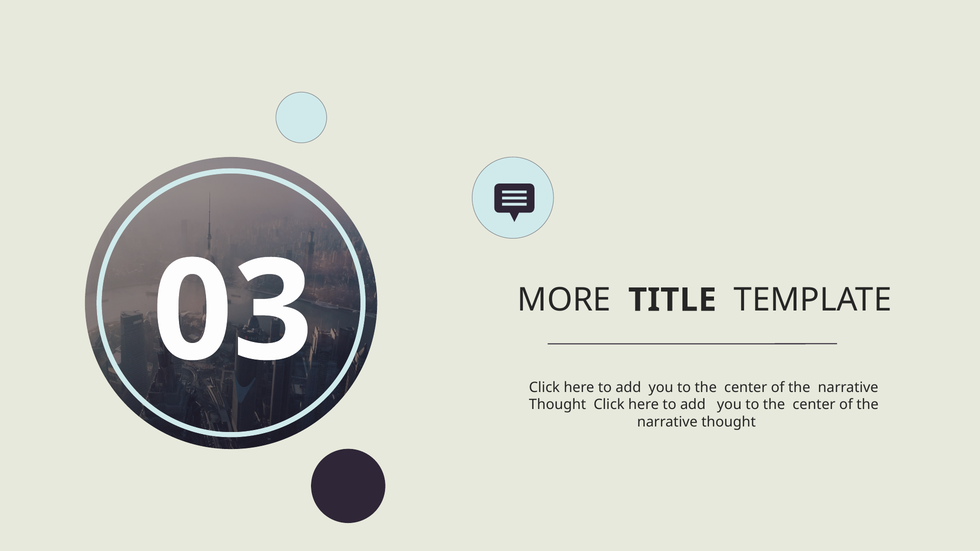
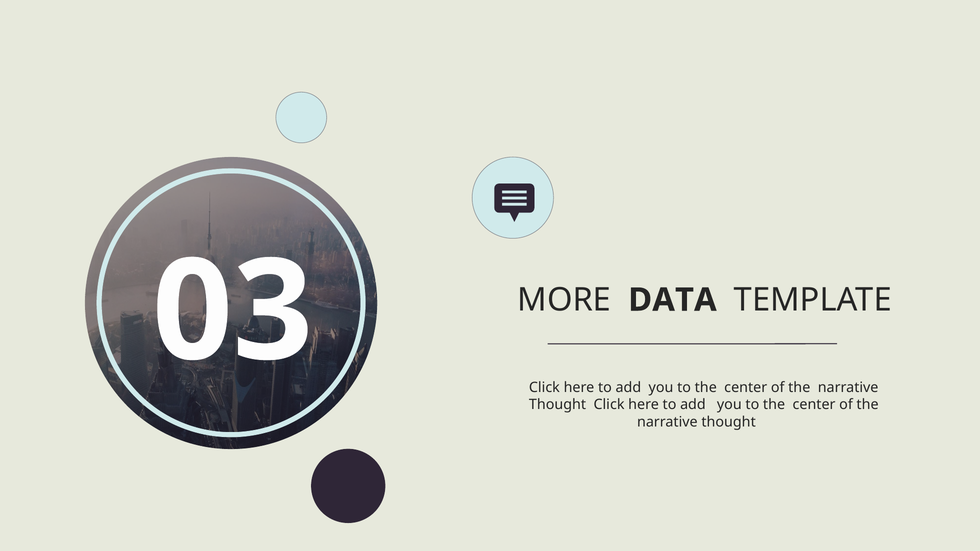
TITLE: TITLE -> DATA (672, 300)
